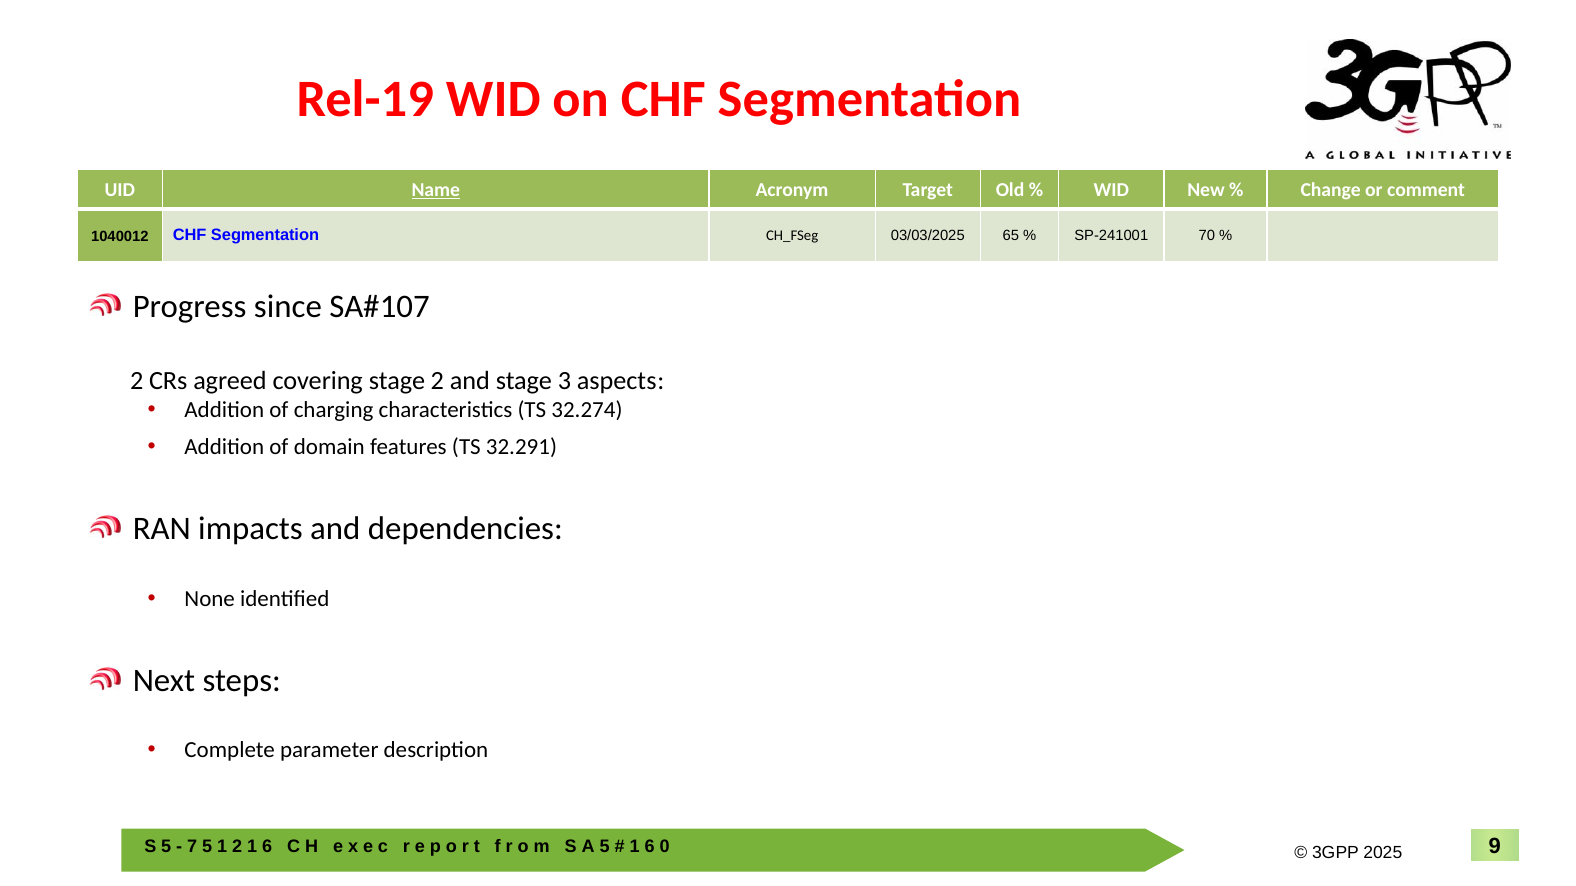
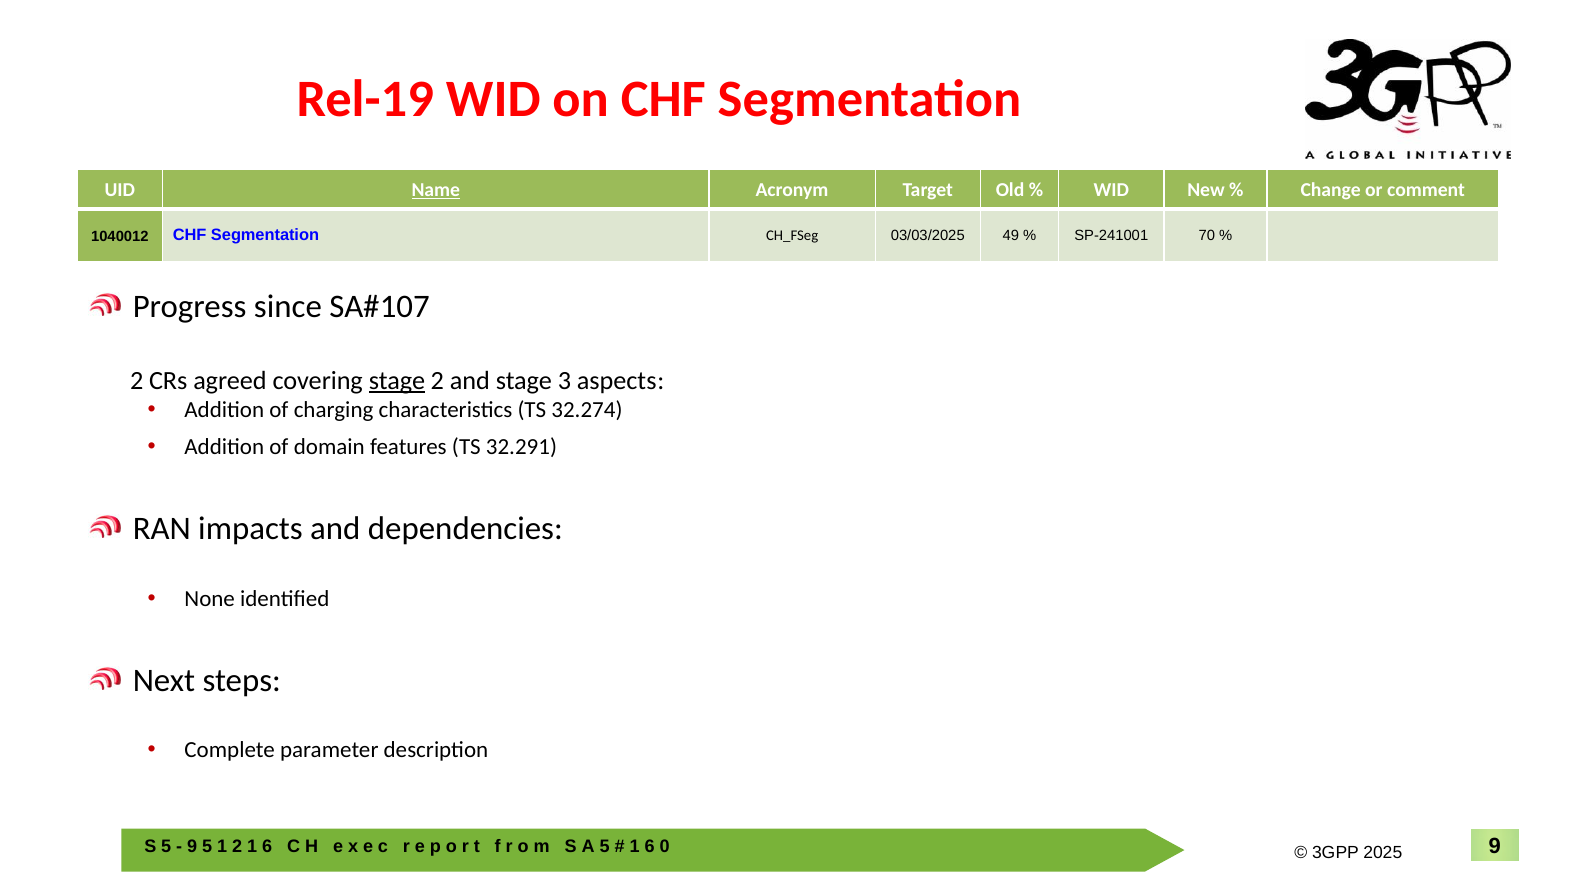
65: 65 -> 49 (1011, 236)
stage underline: none -> present (397, 381)
7: 7 -> 9 (192, 847)
